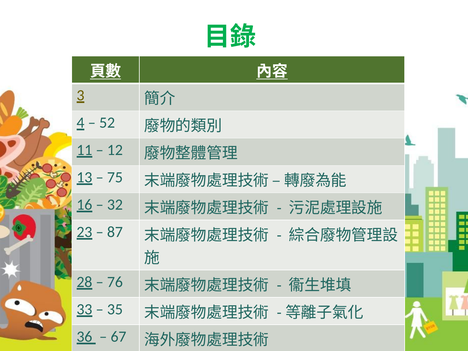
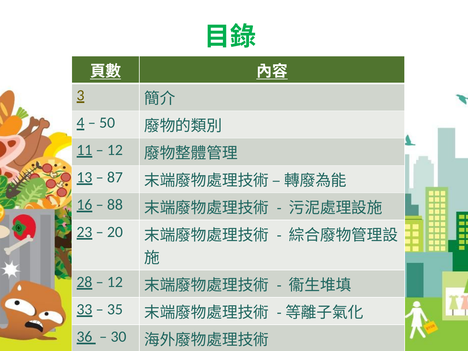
52: 52 -> 50 (107, 123)
75: 75 -> 87 (115, 177)
32: 32 -> 88 (115, 205)
87: 87 -> 20 (115, 232)
76: 76 -> 12 (115, 282)
67: 67 -> 30 (118, 337)
